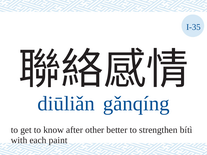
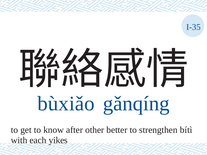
diūliǎn: diūliǎn -> bùxiǎo (66, 104)
paint: paint -> yikes (58, 140)
